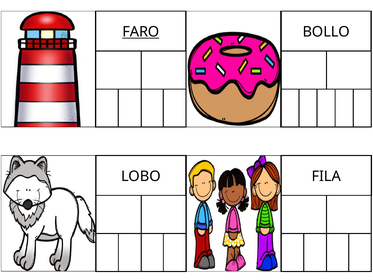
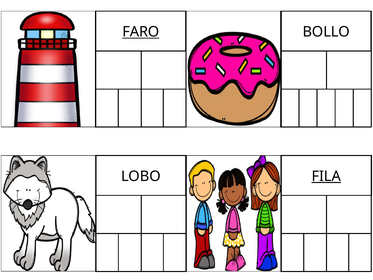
FILA underline: none -> present (326, 176)
